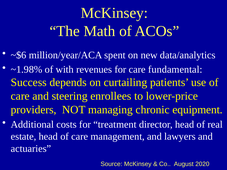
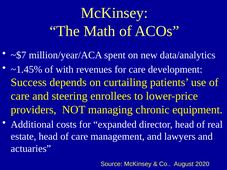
~$6: ~$6 -> ~$7 (19, 55)
~1.98%: ~1.98% -> ~1.45% (27, 70)
fundamental: fundamental -> development (175, 70)
treatment: treatment -> expanded (115, 125)
